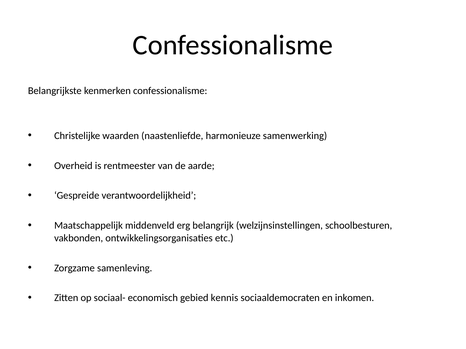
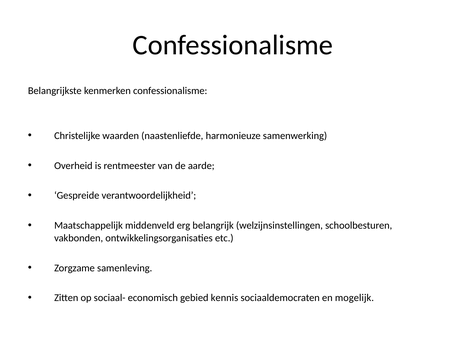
inkomen: inkomen -> mogelijk (354, 298)
